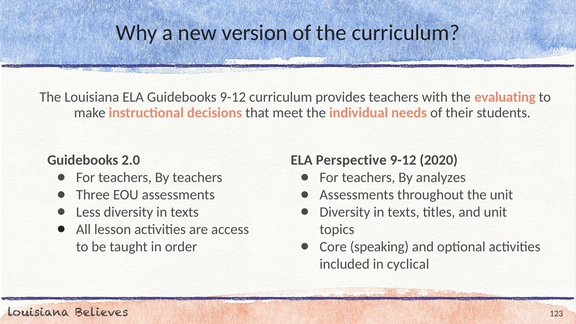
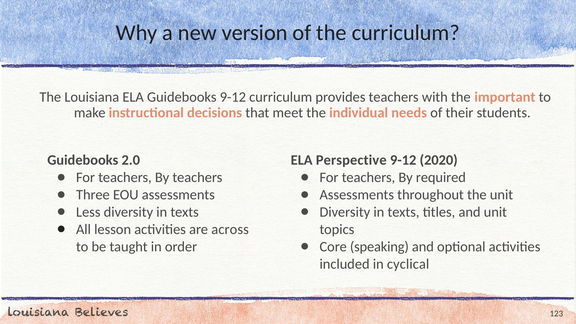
evaluating: evaluating -> important (505, 97)
analyzes: analyzes -> required (441, 178)
access: access -> across (230, 229)
